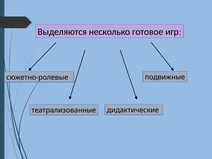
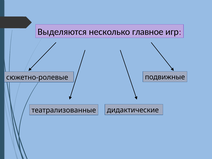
готовое: готовое -> главное (148, 32)
